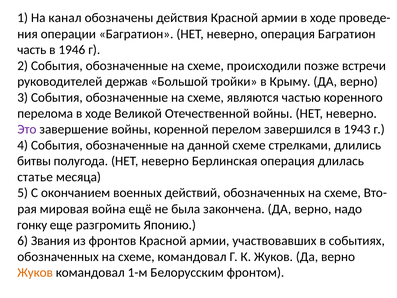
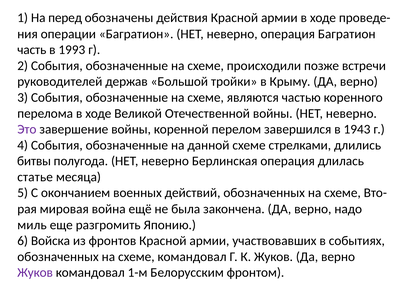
канал: канал -> перед (65, 18)
1946: 1946 -> 1993 (72, 50)
гонку: гонку -> миль (32, 225)
Звания: Звания -> Войска (50, 241)
Жуков colour: orange -> purple (35, 272)
